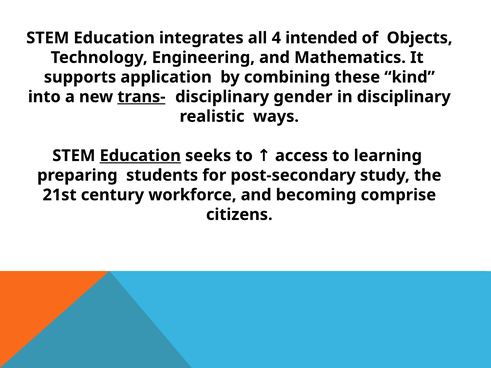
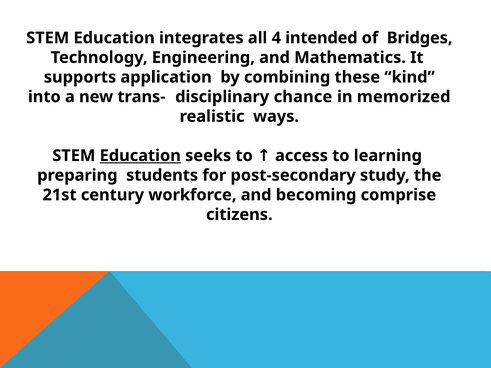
Objects: Objects -> Bridges (420, 38)
trans- underline: present -> none (141, 97)
gender: gender -> chance (303, 97)
in disciplinary: disciplinary -> memorized (404, 97)
